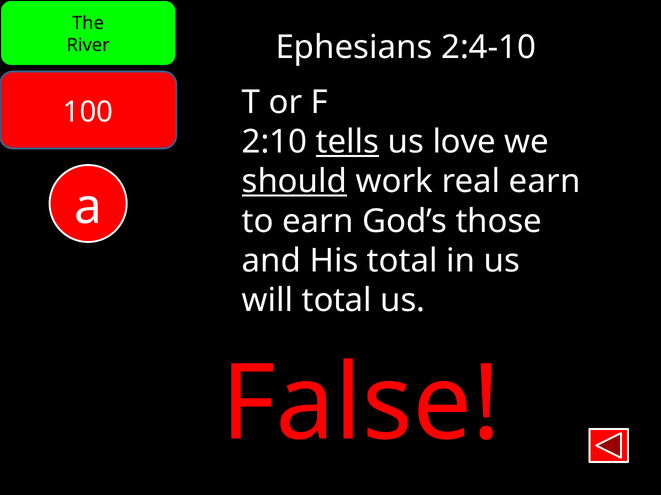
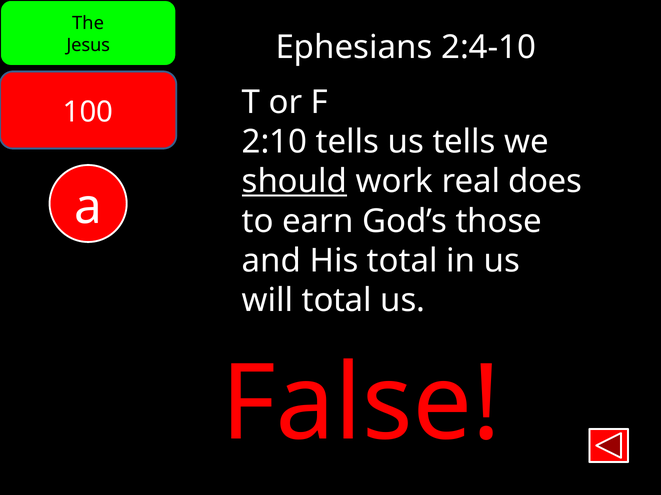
River: River -> Jesus (88, 45)
tells underline: present -> none (348, 142)
us love: love -> tells (464, 142)
real earn: earn -> does (545, 182)
